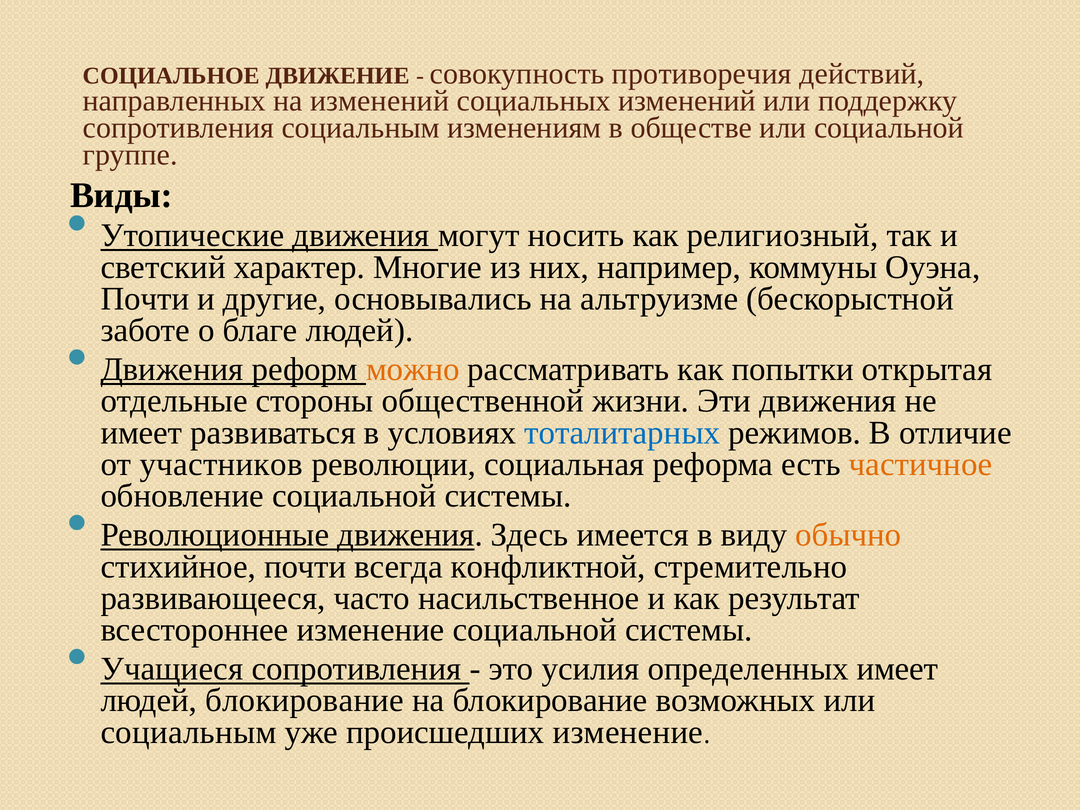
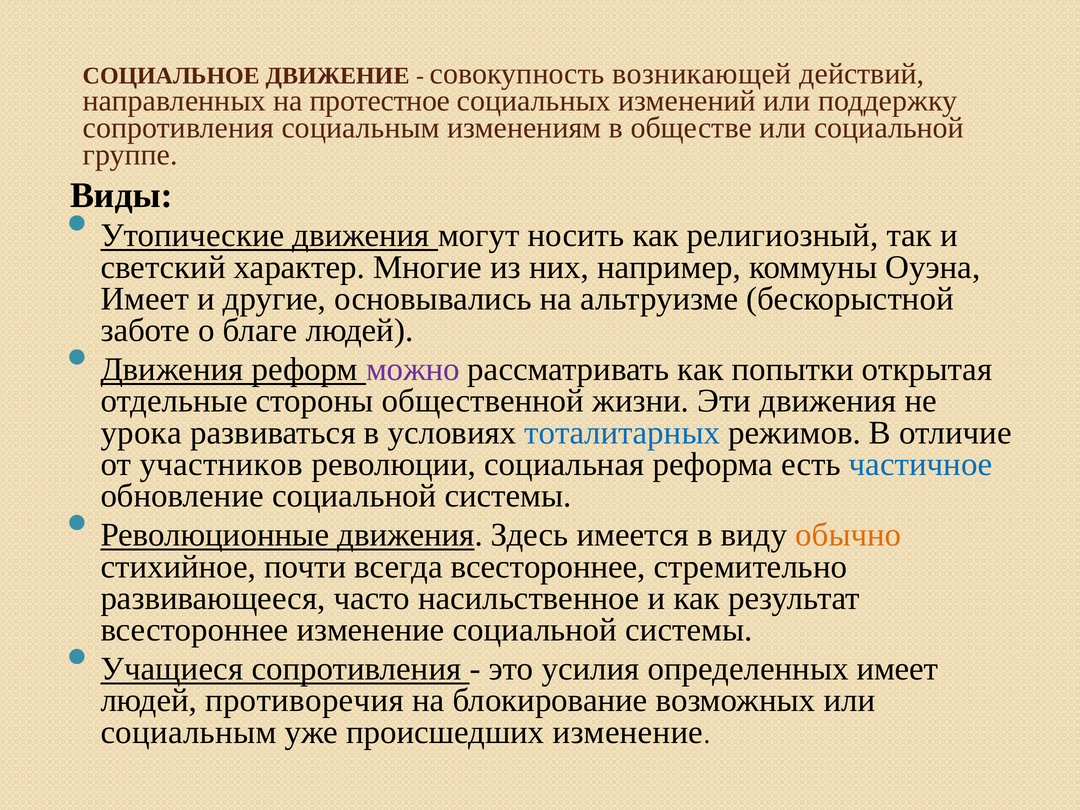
противоречия: противоречия -> возникающей (702, 74)
на изменений: изменений -> протестное (380, 101)
Почти: Почти -> Имеет (145, 299)
можно colour: orange -> purple (413, 369)
имеет: имеет -> урока (141, 433)
частичное colour: orange -> blue (921, 464)
всегда конфликтной: конфликтной -> всестороннее (548, 567)
людей блокирование: блокирование -> противоречия (304, 701)
